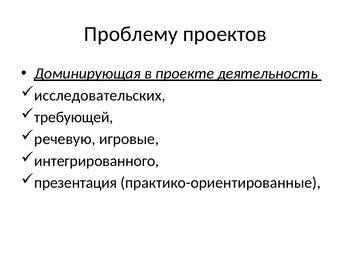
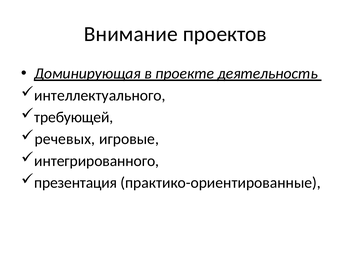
Проблему: Проблему -> Внимание (131, 34)
исследовательских: исследовательских -> интеллектуального (100, 95)
речевую: речевую -> речевых (65, 139)
